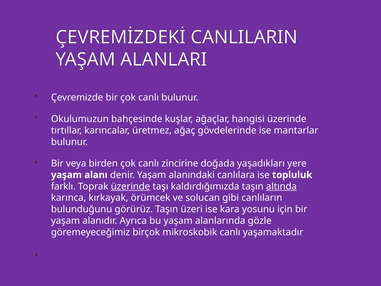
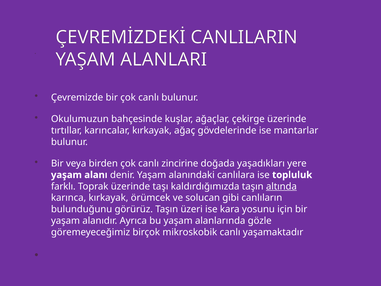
hangisi: hangisi -> çekirge (248, 119)
karıncalar üretmez: üretmez -> kırkayak (152, 130)
üzerinde underline: present -> none (130, 186)
